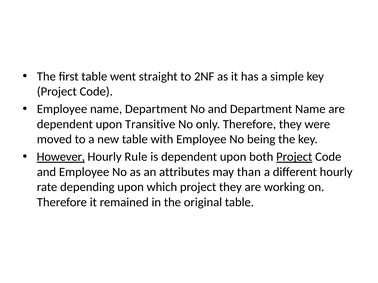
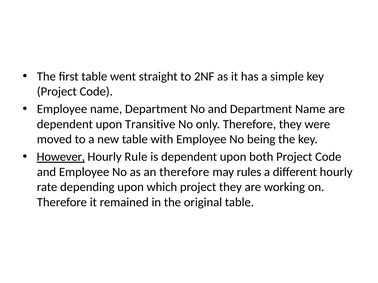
Project underline: present -> none (294, 157)
an attributes: attributes -> therefore (184, 172)
than: than -> rules (249, 172)
